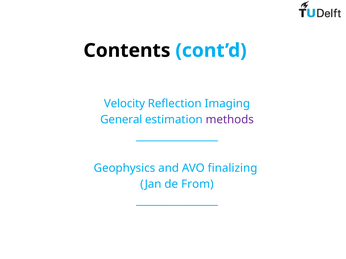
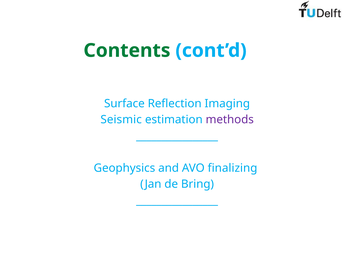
Contents colour: black -> green (127, 51)
Velocity: Velocity -> Surface (124, 104)
General: General -> Seismic (121, 120)
From: From -> Bring (197, 184)
